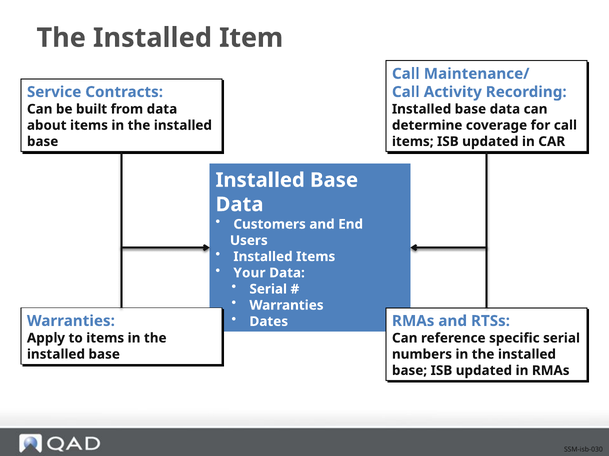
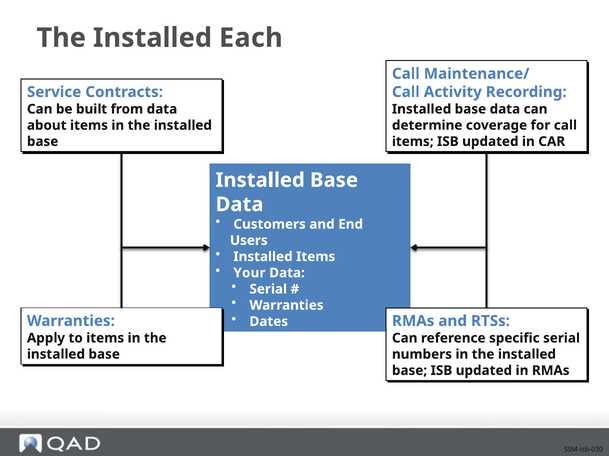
Item: Item -> Each (251, 38)
